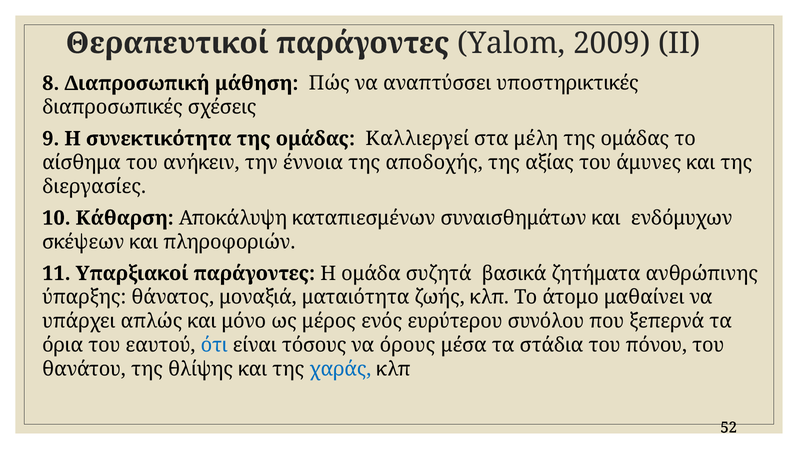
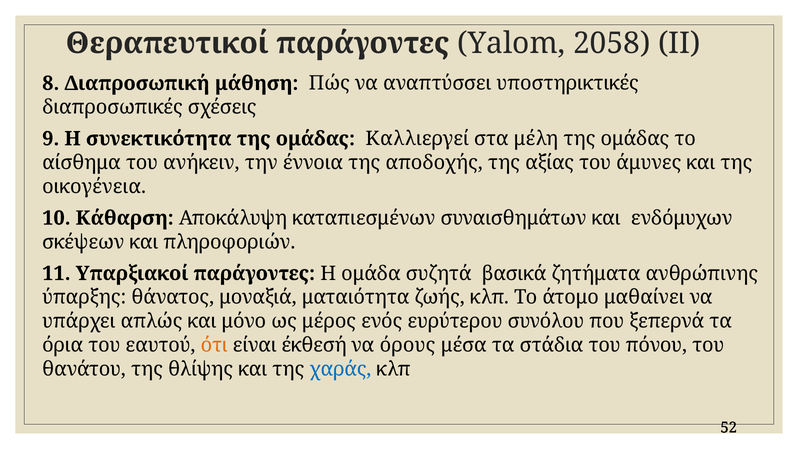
2009: 2009 -> 2058 (612, 43)
διεργασίες: διεργασίες -> οικογένεια (94, 187)
ότι colour: blue -> orange (214, 345)
τόσους: τόσους -> έκθεσή (314, 345)
